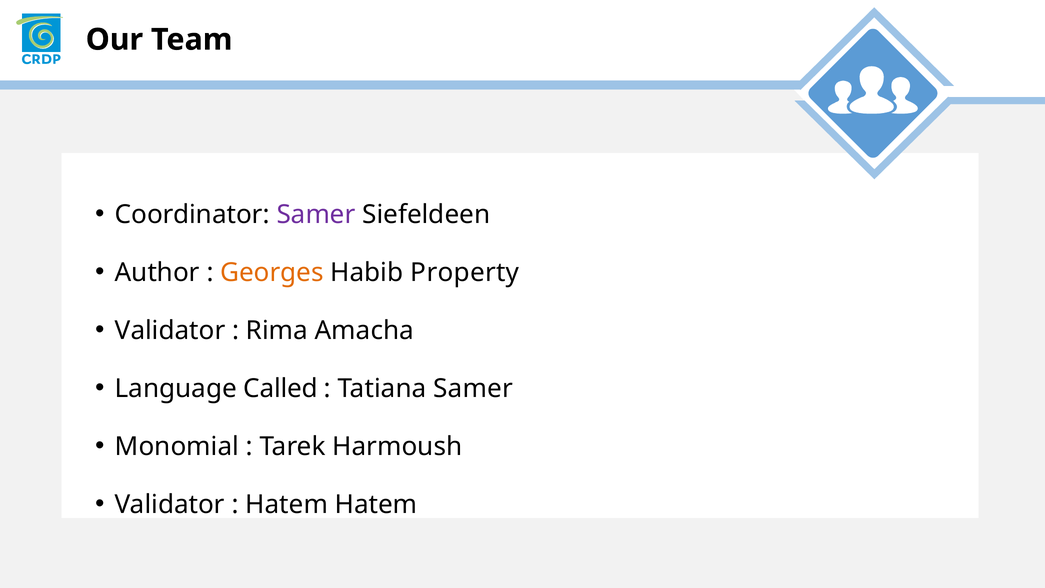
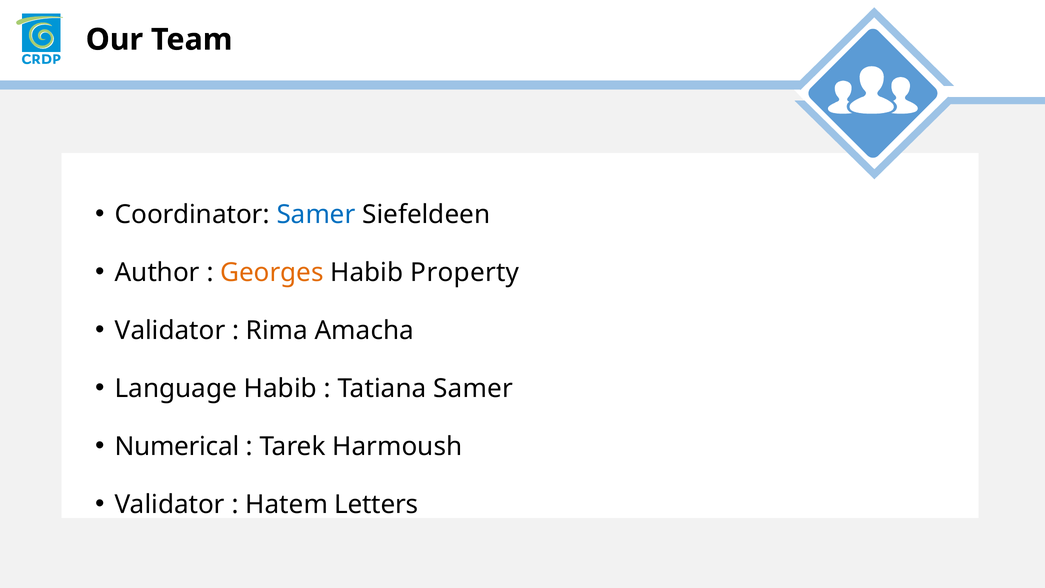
Samer colour: purple -> blue (316, 215)
Language Called: Called -> Habib (280, 388)
Monomial: Monomial -> Numerical (177, 446)
Hatem Hatem: Hatem -> Letters (376, 504)
